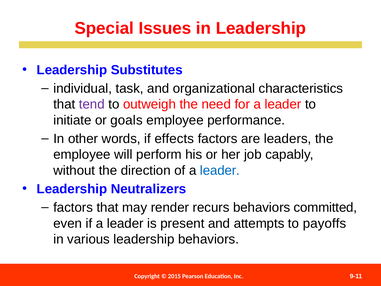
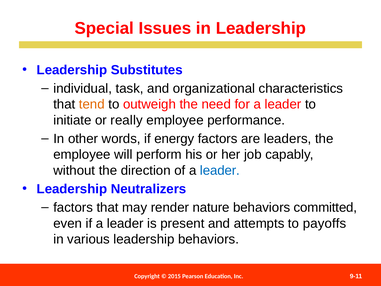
tend colour: purple -> orange (92, 104)
goals: goals -> really (127, 120)
effects: effects -> energy (174, 139)
recurs: recurs -> nature (211, 207)
